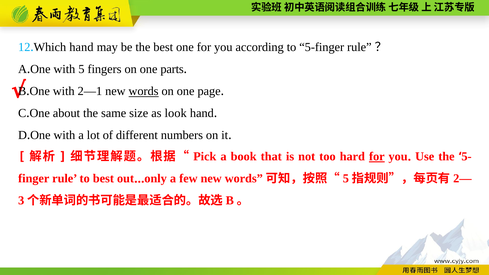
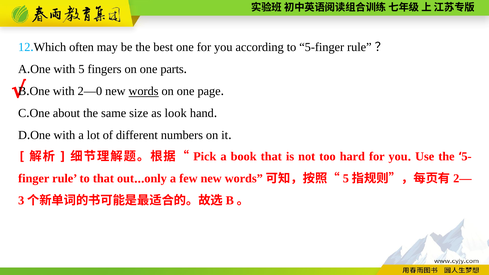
hand: hand -> often (82, 47)
2—1: 2—1 -> 2—0 (90, 91)
for underline: present -> none (377, 157)
to best: best -> that (103, 179)
